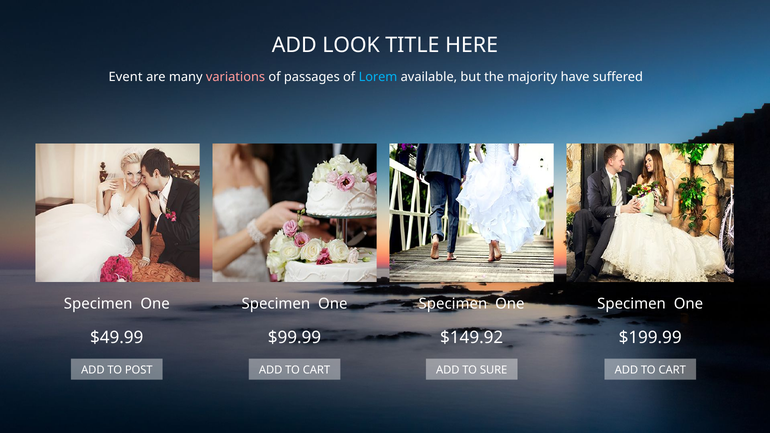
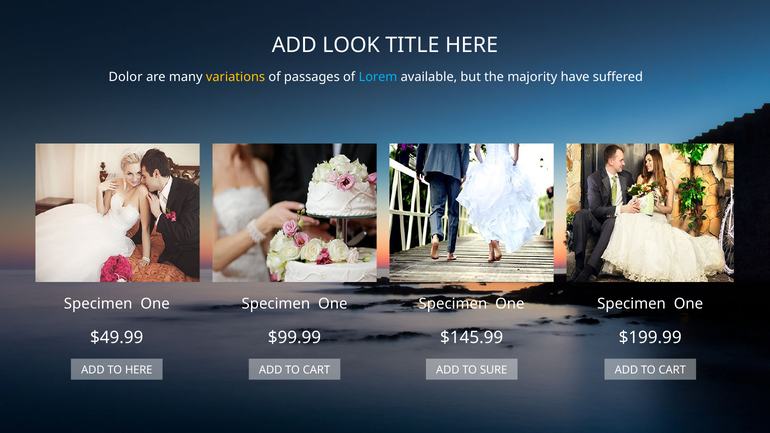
Event: Event -> Dolor (126, 77)
variations colour: pink -> yellow (236, 77)
$149.92: $149.92 -> $145.99 (472, 338)
TO POST: POST -> HERE (139, 370)
